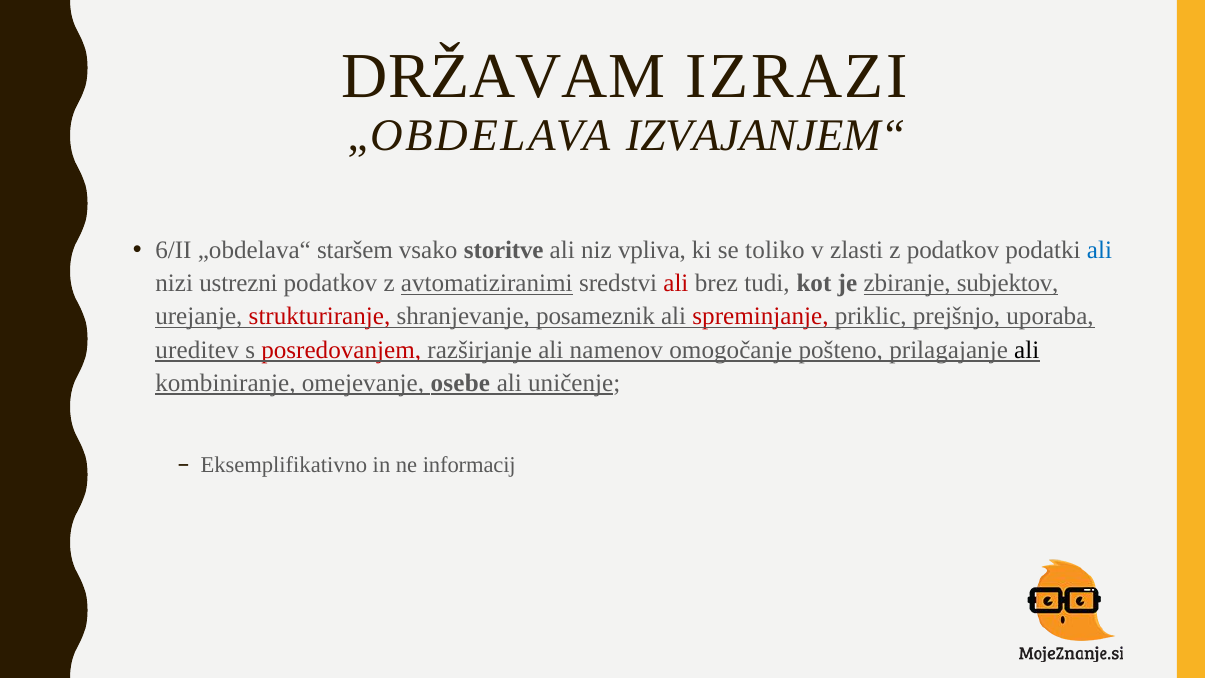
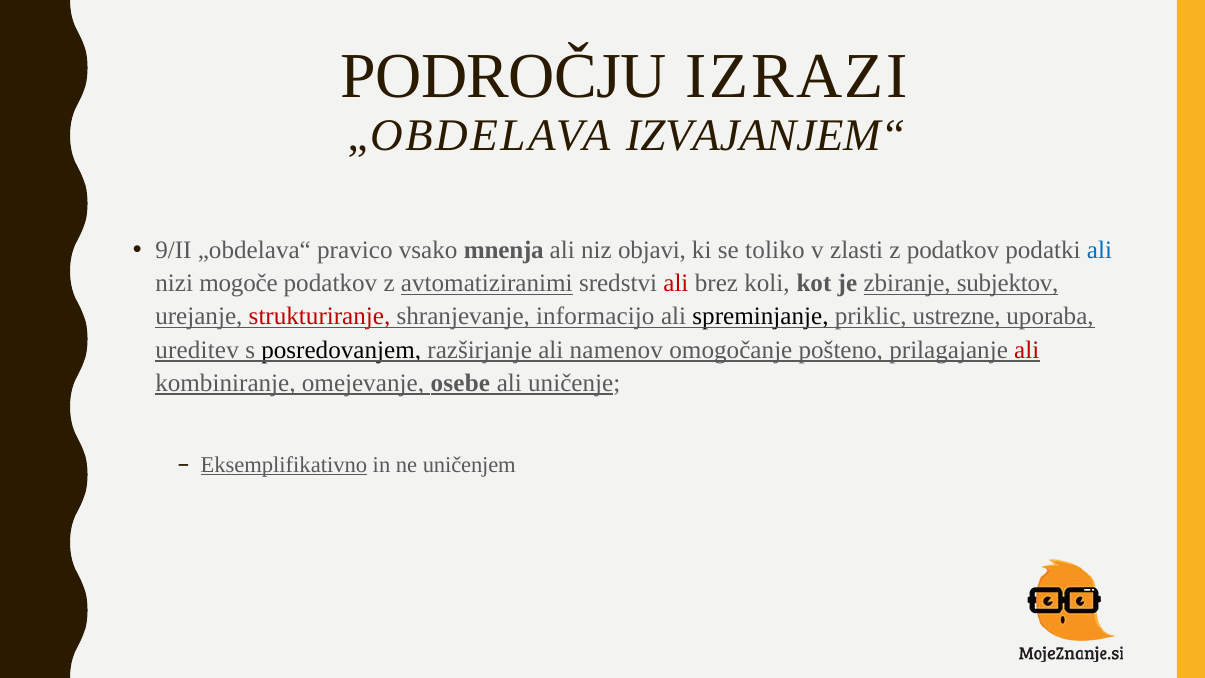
DRŽAVAM: DRŽAVAM -> PODROČJU (504, 76)
6/II: 6/II -> 9/II (173, 250)
staršem: staršem -> pravico (355, 250)
storitve: storitve -> mnenja (504, 250)
vpliva: vpliva -> objavi (652, 250)
ustrezni: ustrezni -> mogoče (238, 283)
tudi: tudi -> koli (767, 283)
posameznik: posameznik -> informacijo (595, 317)
spreminjanje colour: red -> black (761, 317)
prejšnjo: prejšnjo -> ustrezne (957, 317)
posredovanjem colour: red -> black (341, 350)
ali colour: black -> red (1027, 350)
Eksemplifikativno underline: none -> present (284, 465)
informacij: informacij -> uničenjem (469, 465)
